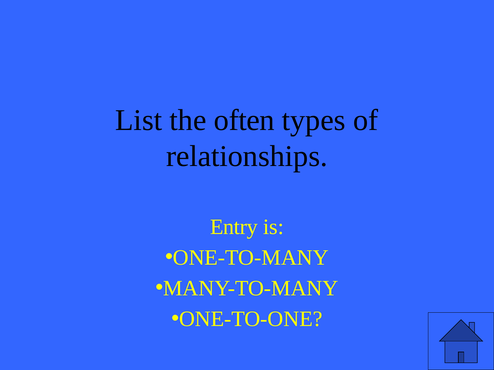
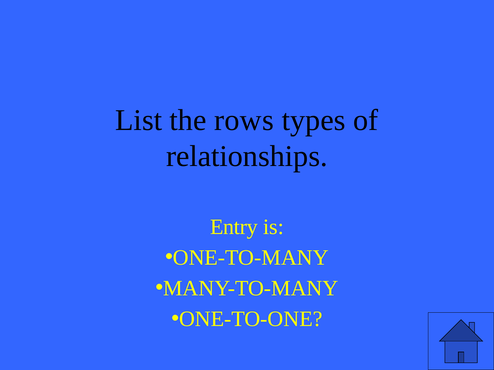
often: often -> rows (244, 120)
